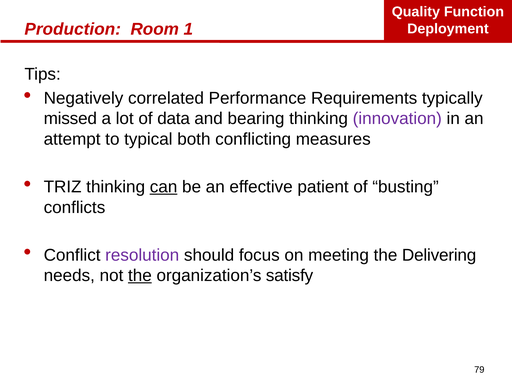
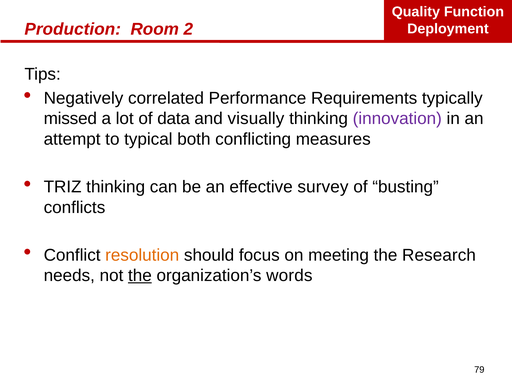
1: 1 -> 2 (188, 29)
bearing: bearing -> visually (256, 119)
can underline: present -> none (164, 187)
patient: patient -> survey (323, 187)
resolution colour: purple -> orange (142, 255)
Delivering: Delivering -> Research (439, 255)
satisfy: satisfy -> words (289, 276)
